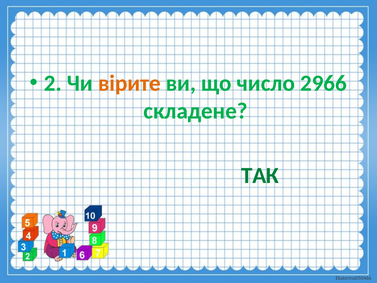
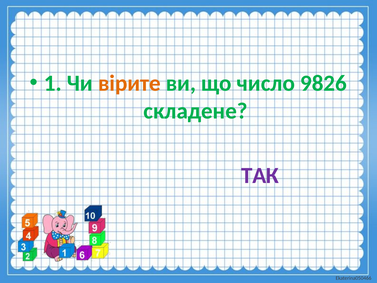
2: 2 -> 1 (53, 83)
2966: 2966 -> 9826 (323, 83)
ТАК colour: green -> purple (260, 175)
